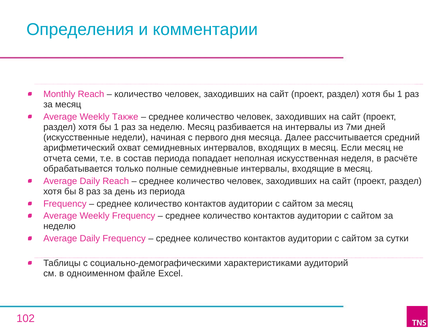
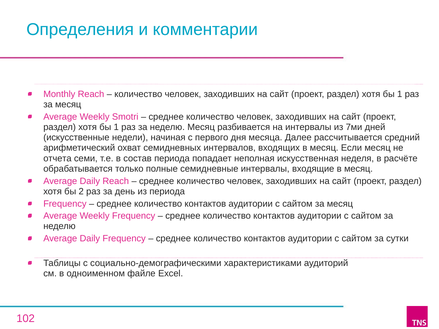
Также: Также -> Smotri (125, 117)
8: 8 -> 2 (81, 192)
